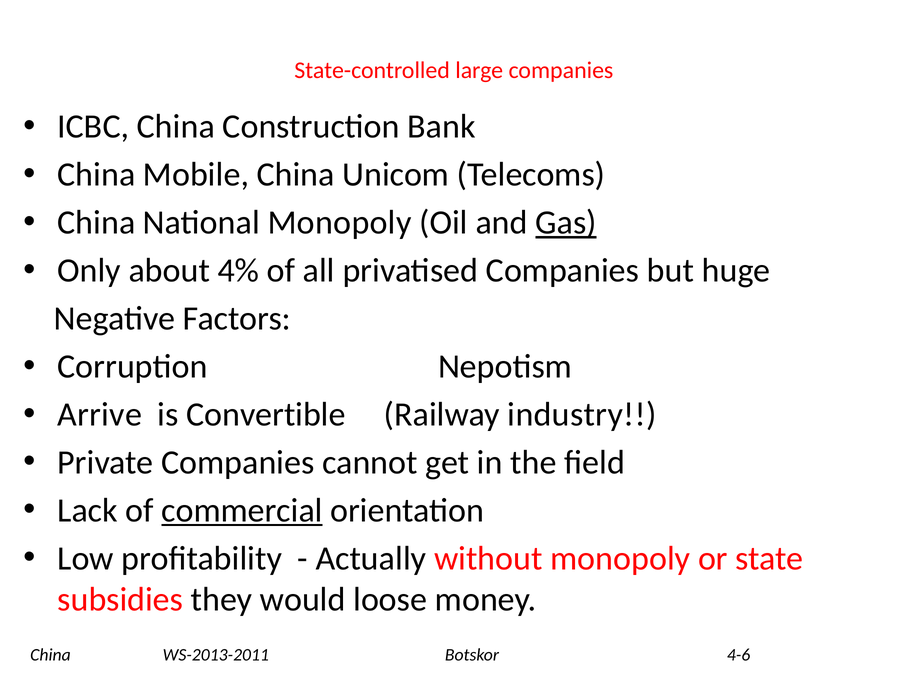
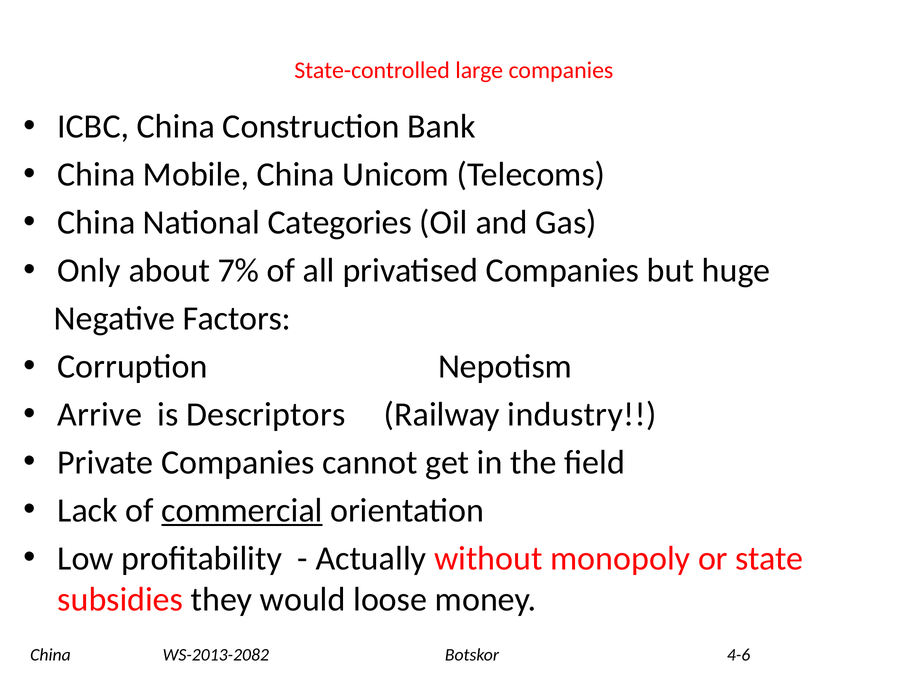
National Monopoly: Monopoly -> Categories (340, 223)
Gas underline: present -> none (566, 223)
4%: 4% -> 7% (238, 271)
Convertible: Convertible -> Descriptors (266, 415)
WS-2013-2011: WS-2013-2011 -> WS-2013-2082 (216, 655)
